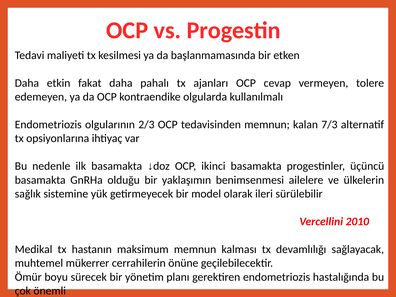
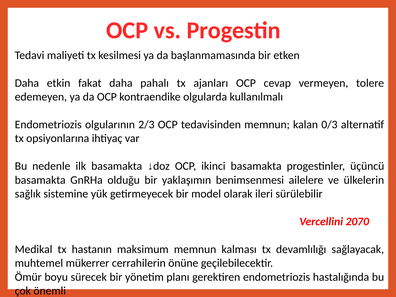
7/3: 7/3 -> 0/3 (329, 125)
2010: 2010 -> 2070 (357, 222)
